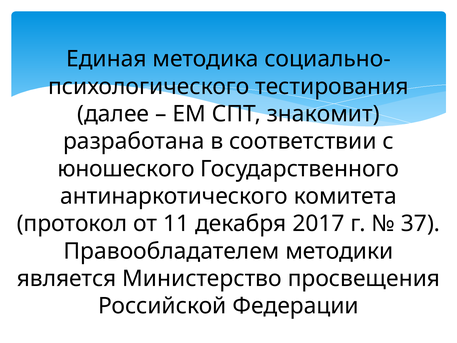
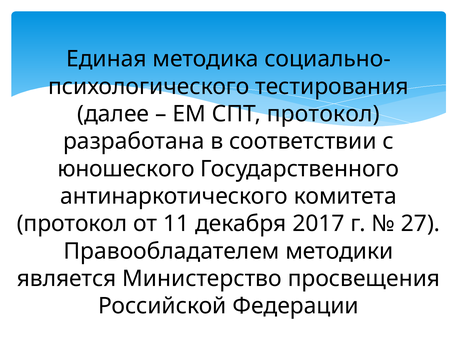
СПТ знакомит: знакомит -> протокол (323, 114)
37: 37 -> 27 (420, 224)
